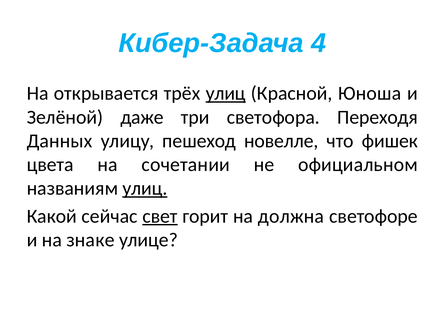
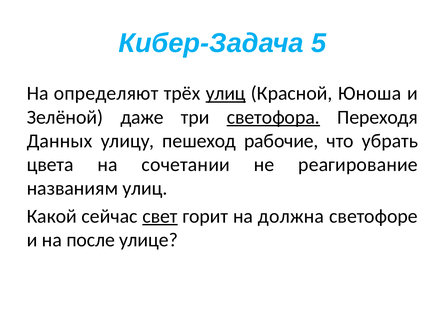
4: 4 -> 5 (319, 43)
открывается: открывается -> определяют (106, 93)
светофора underline: none -> present (273, 117)
новелле: новелле -> рабочие (281, 141)
фишек: фишек -> убрать (390, 141)
официальном: официальном -> реагирование (358, 165)
улиц underline: present -> none (145, 188)
знаке: знаке -> после (91, 240)
